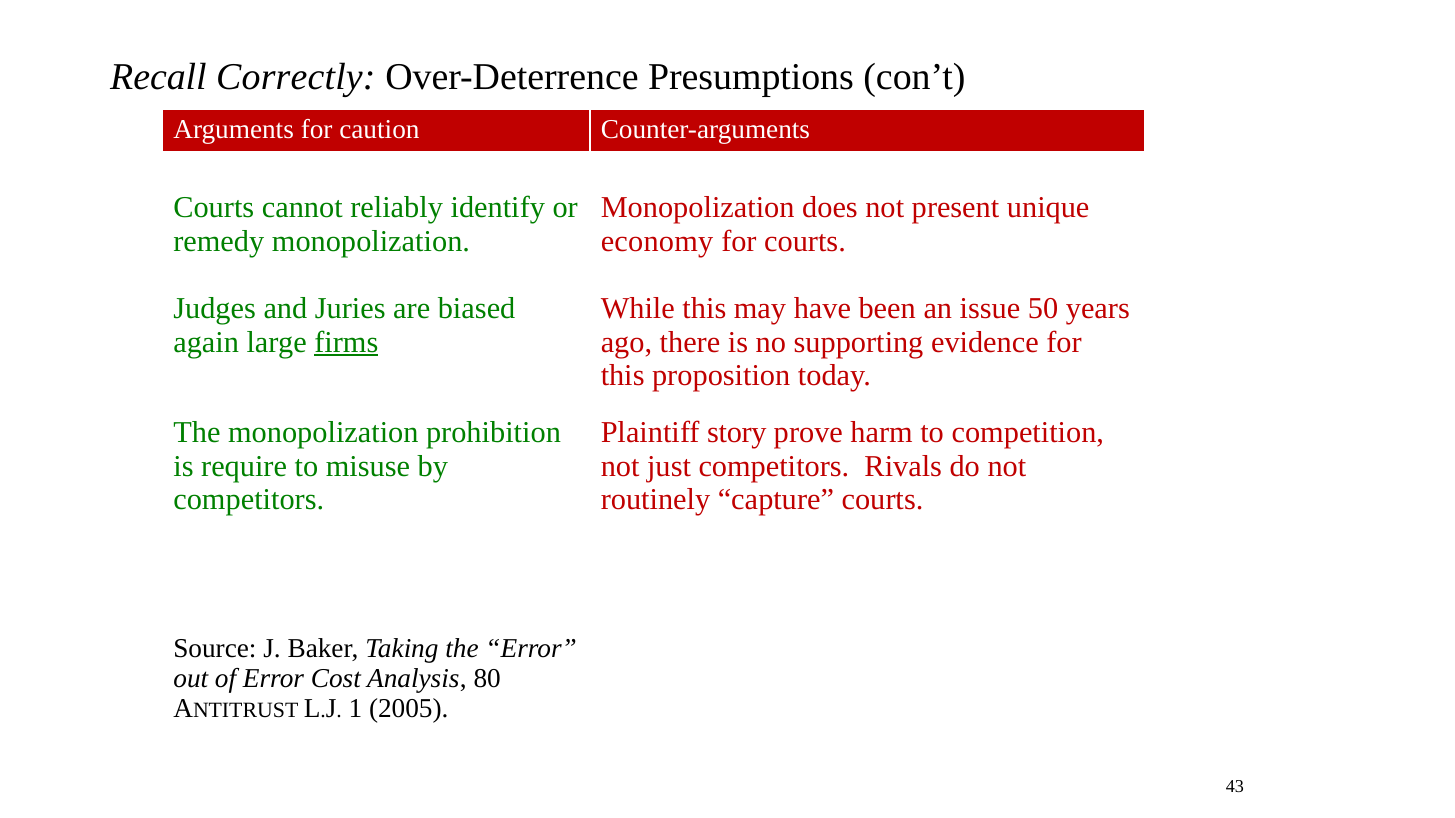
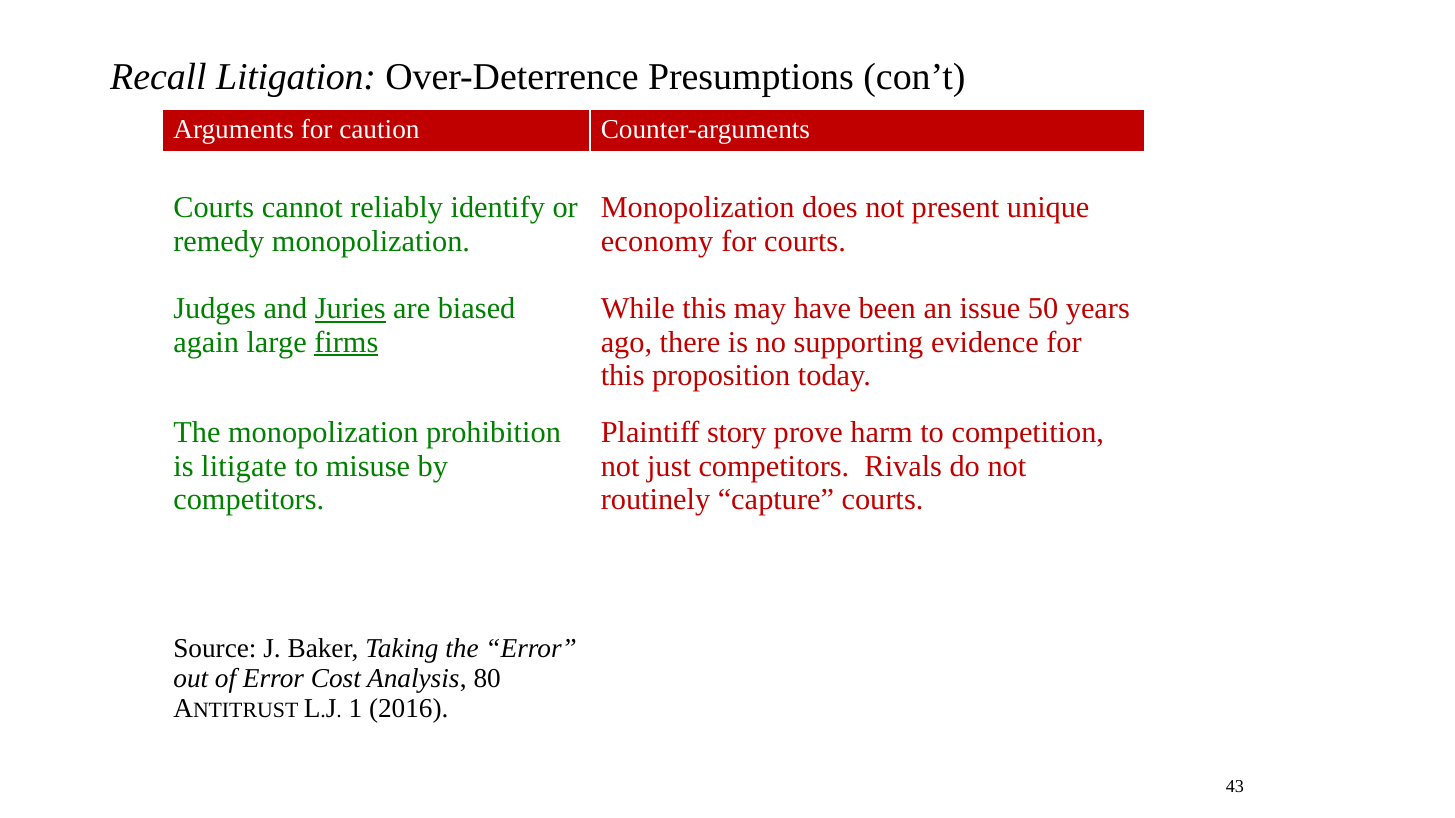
Correctly: Correctly -> Litigation (296, 77)
Juries underline: none -> present (350, 309)
require: require -> litigate (244, 466)
2005: 2005 -> 2016 (409, 709)
